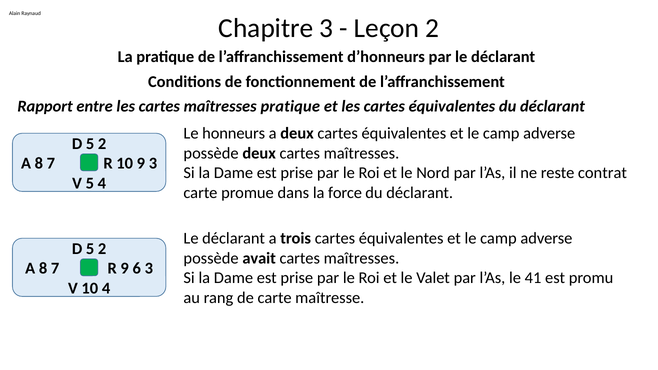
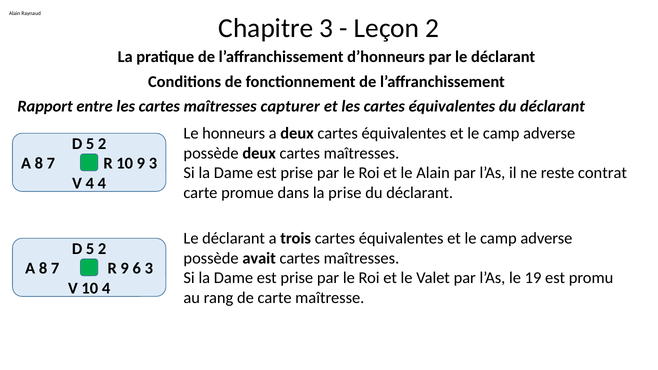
maîtresses pratique: pratique -> capturer (290, 106)
le Nord: Nord -> Alain (433, 173)
V 5: 5 -> 4 (90, 183)
la force: force -> prise (345, 193)
41: 41 -> 19 (533, 278)
